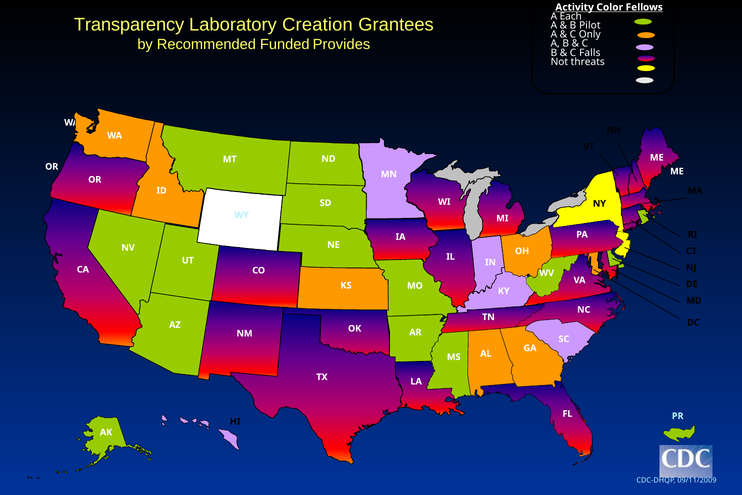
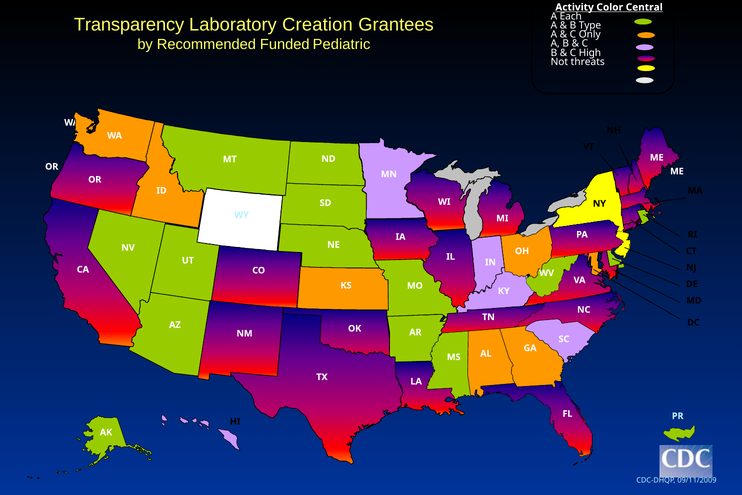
Fellows: Fellows -> Central (644, 7)
Pilot: Pilot -> Type (590, 25)
Provides: Provides -> Pediatric (342, 44)
Falls: Falls -> High (590, 53)
